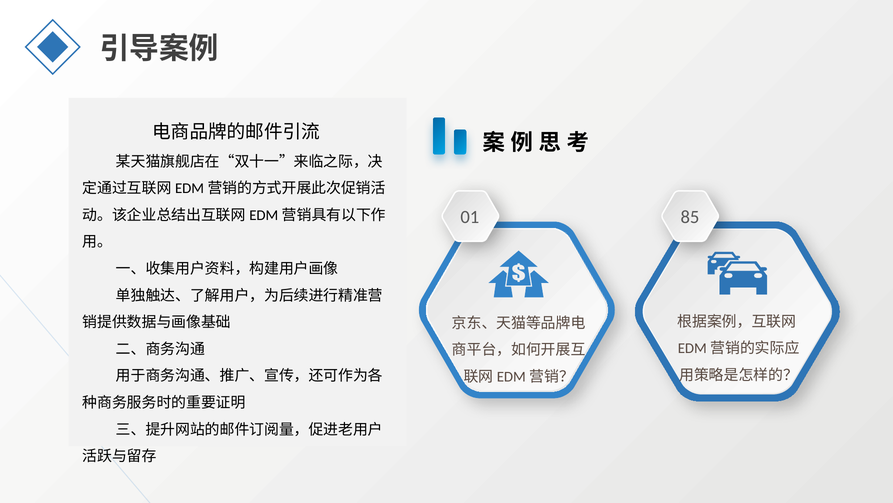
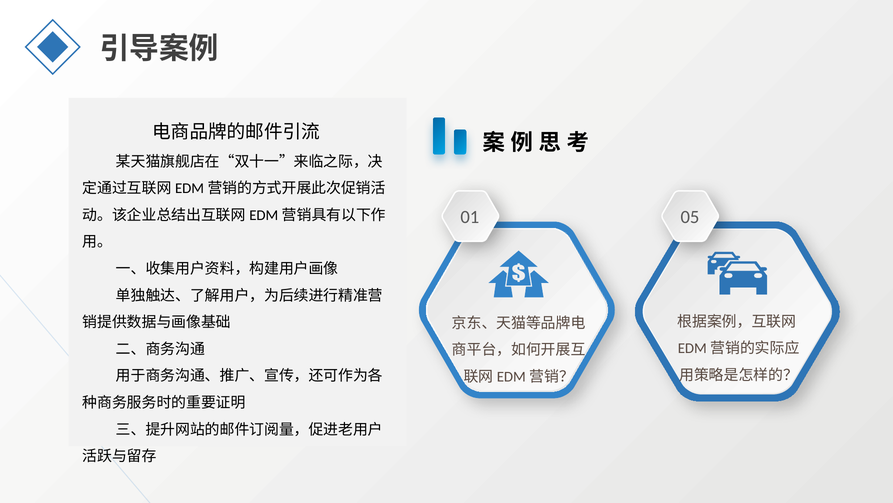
85: 85 -> 05 (690, 217)
